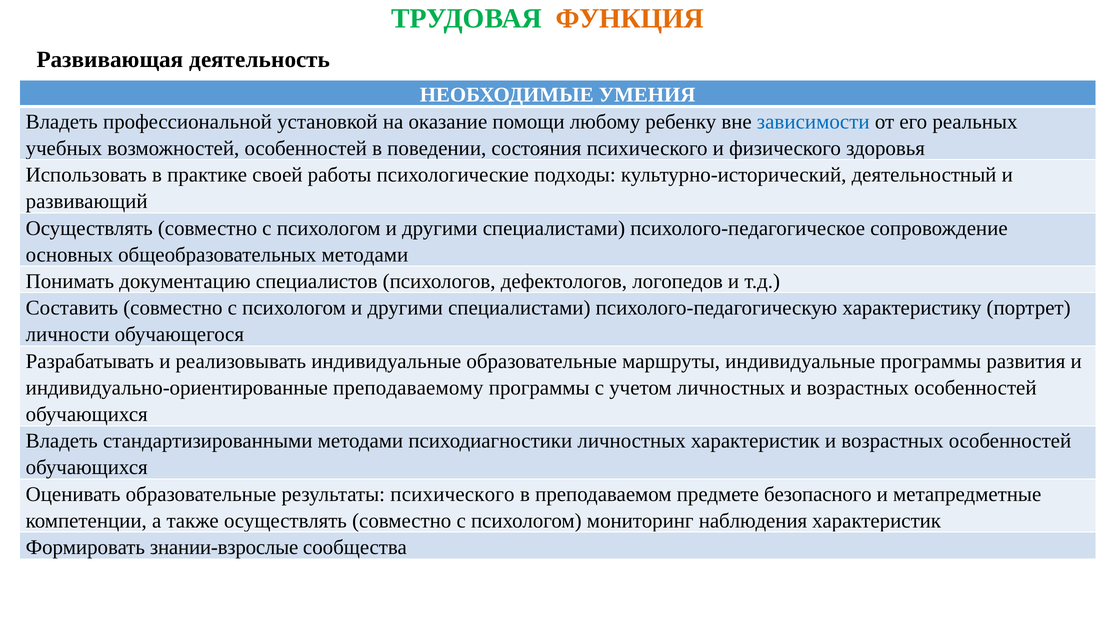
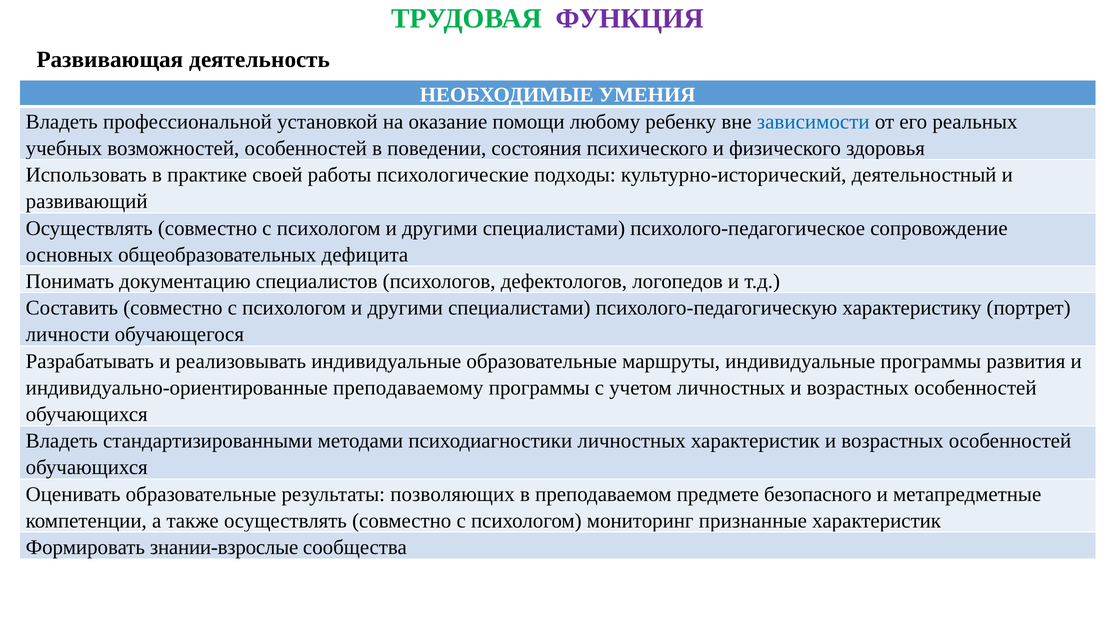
ФУНКЦИЯ colour: orange -> purple (630, 19)
общеобразовательных методами: методами -> дефицита (365, 255)
результаты психического: психического -> позволяющих (453, 494)
наблюдения: наблюдения -> признанные (753, 521)
